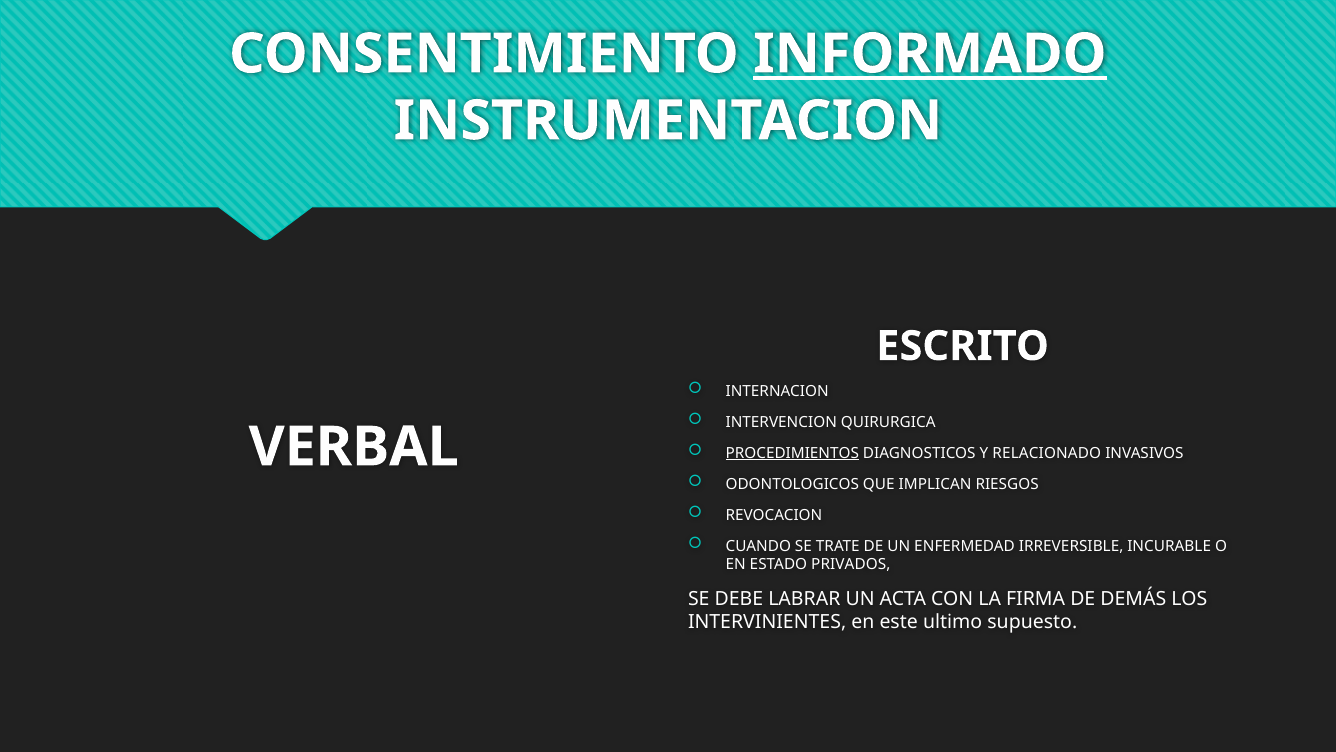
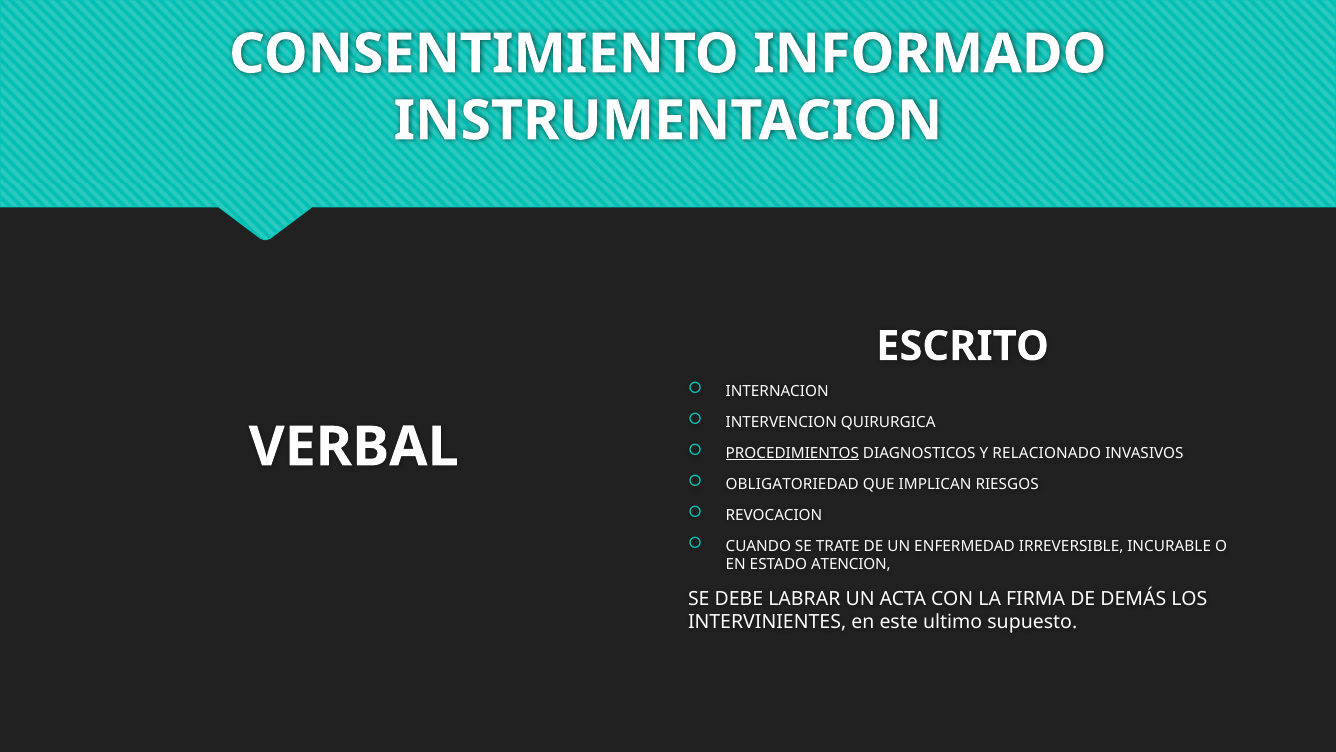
INFORMADO underline: present -> none (930, 54)
ODONTOLOGICOS: ODONTOLOGICOS -> OBLIGATORIEDAD (792, 484)
PRIVADOS: PRIVADOS -> ATENCION (851, 564)
